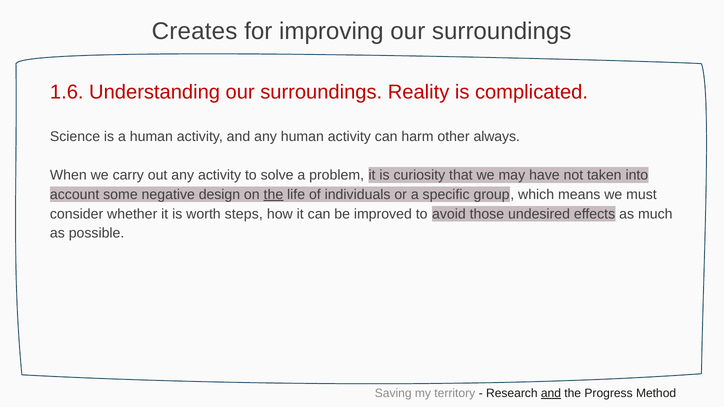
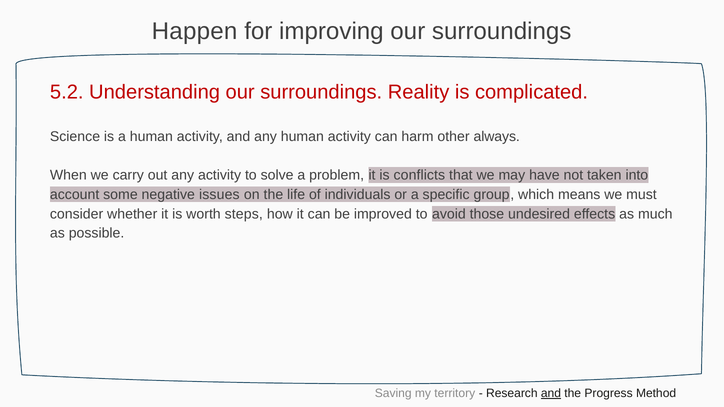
Creates: Creates -> Happen (195, 31)
1.6: 1.6 -> 5.2 (67, 92)
curiosity: curiosity -> conflicts (419, 175)
design: design -> issues (219, 195)
the underline: present -> none (273, 195)
